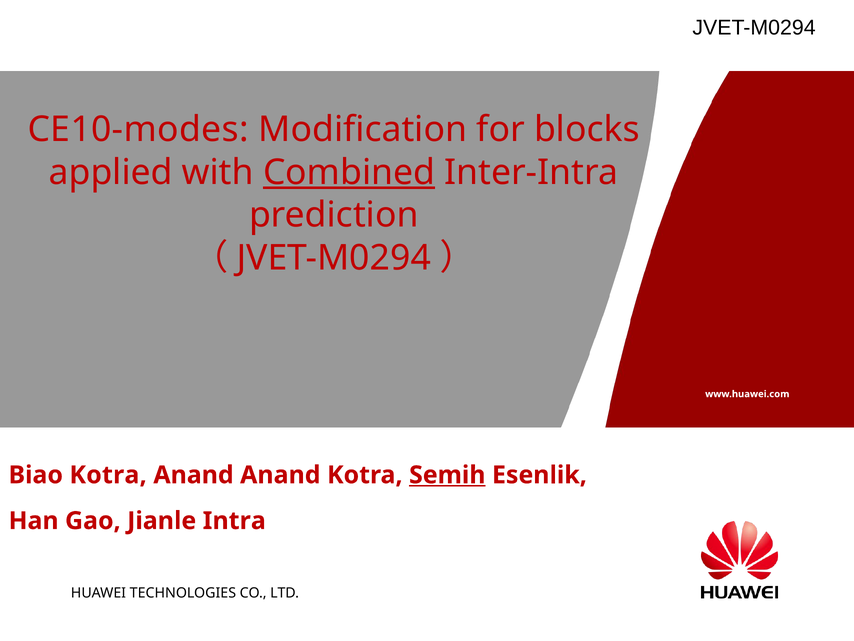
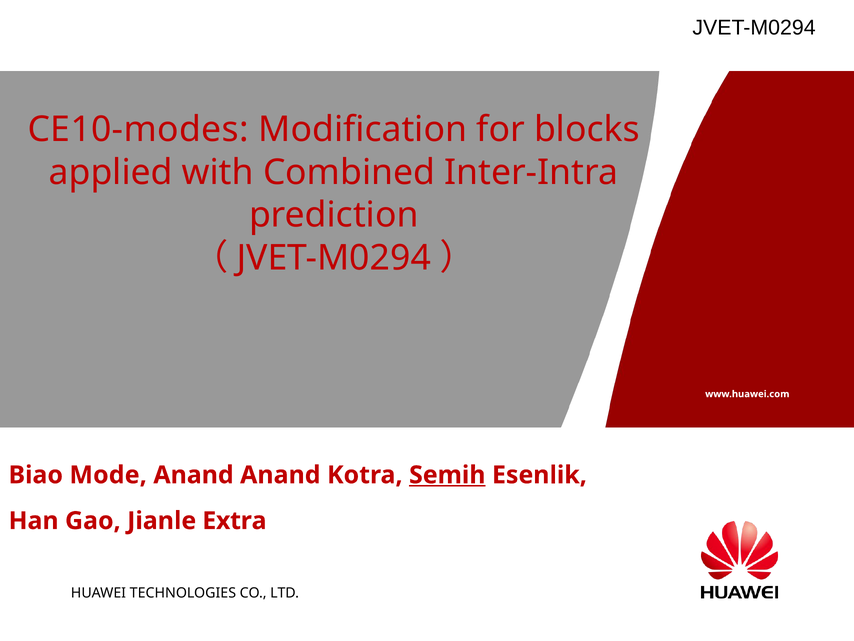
Combined underline: present -> none (349, 172)
Biao Kotra: Kotra -> Mode (108, 475)
Intra: Intra -> Extra (234, 520)
